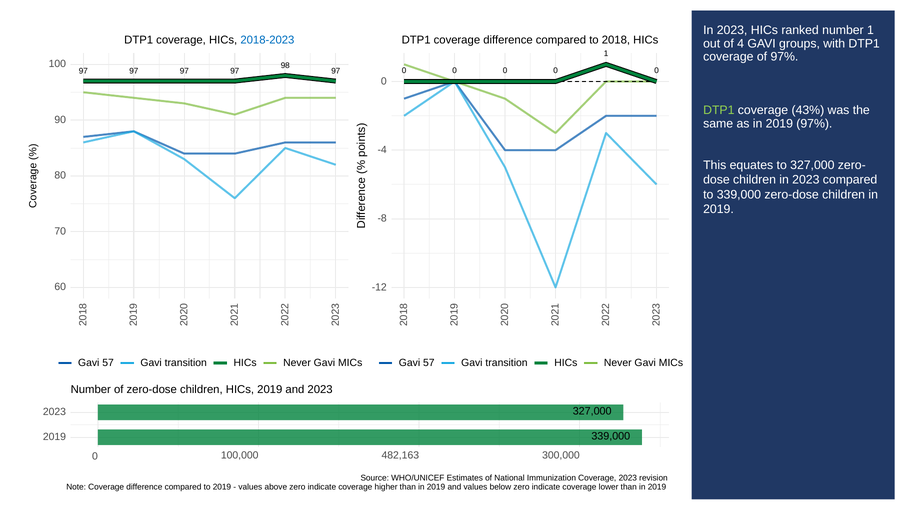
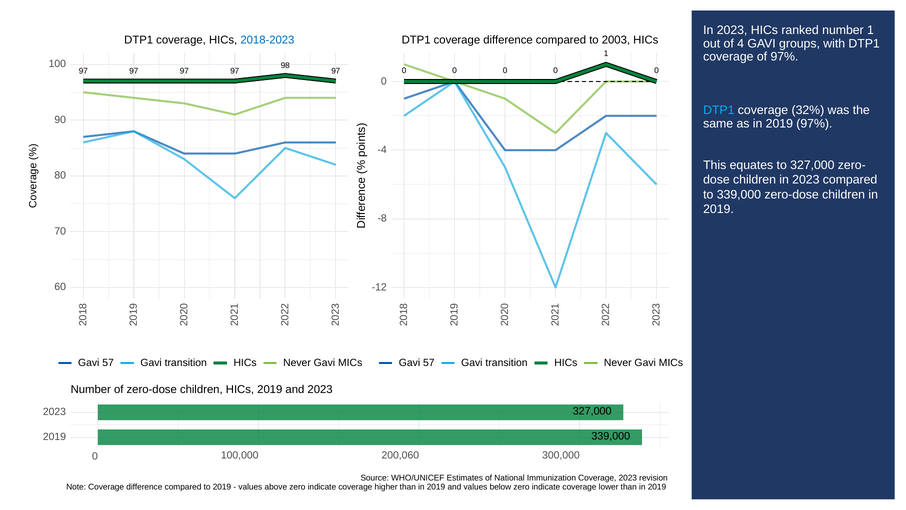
2018: 2018 -> 2003 (616, 40)
DTP1 colour: light green -> light blue (719, 110)
43%: 43% -> 32% (808, 110)
482,163: 482,163 -> 200,060 (400, 455)
